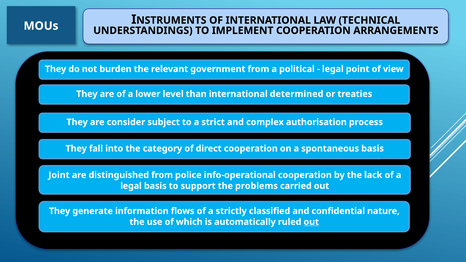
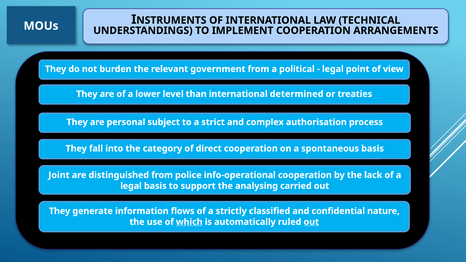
consider: consider -> personal (126, 122)
problems: problems -> analysing (257, 186)
which underline: none -> present (189, 222)
